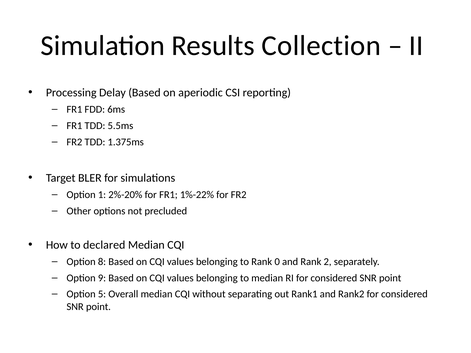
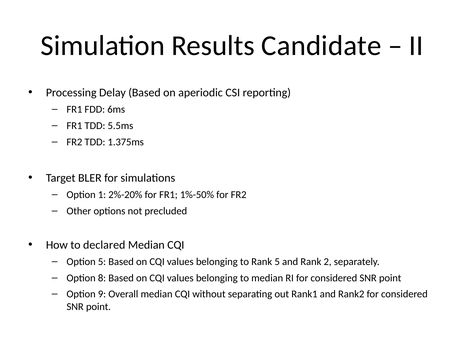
Collection: Collection -> Candidate (321, 46)
1%-22%: 1%-22% -> 1%-50% (197, 195)
Option 8: 8 -> 5 (102, 262)
Rank 0: 0 -> 5 (277, 262)
9: 9 -> 8 (102, 278)
5: 5 -> 9 (102, 294)
